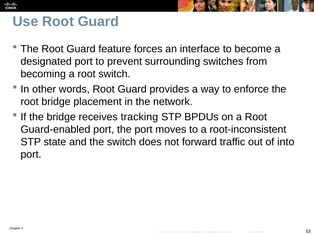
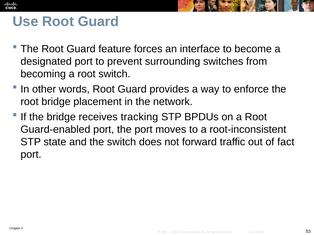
into: into -> fact (286, 142)
